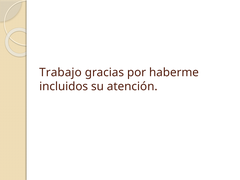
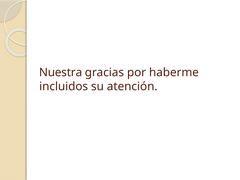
Trabajo: Trabajo -> Nuestra (61, 73)
